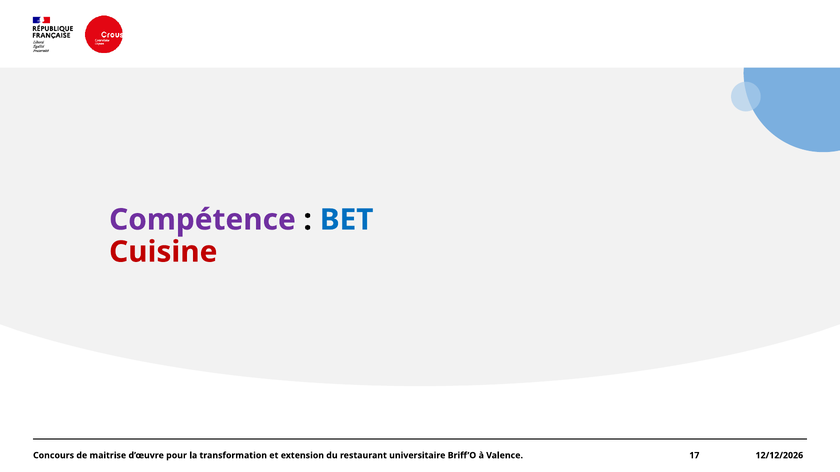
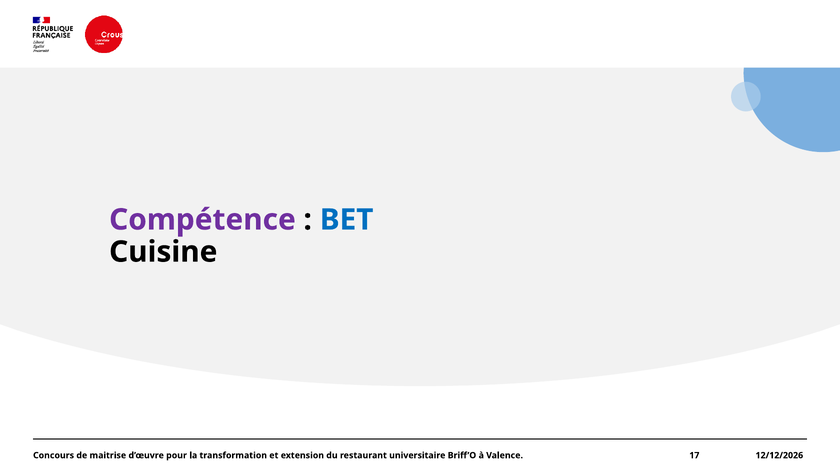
Cuisine colour: red -> black (163, 252)
